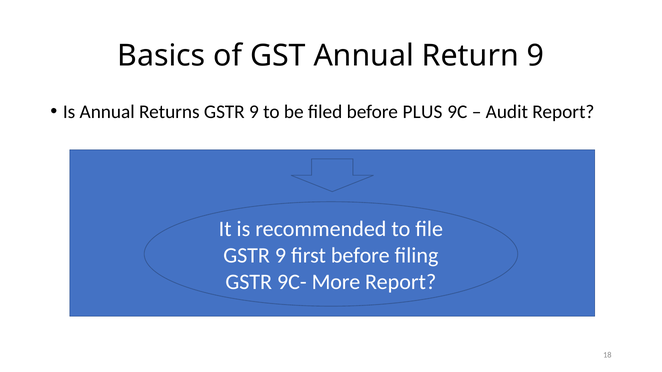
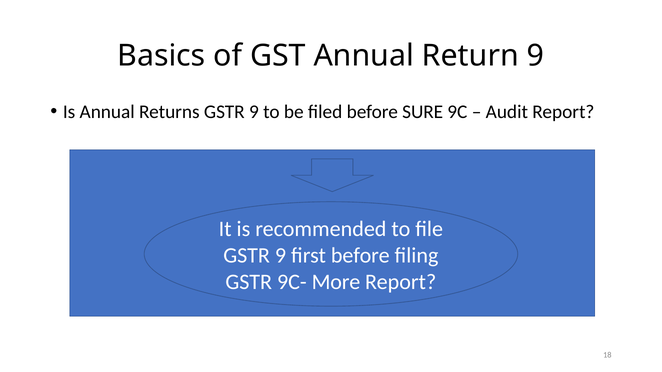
PLUS: PLUS -> SURE (423, 112)
